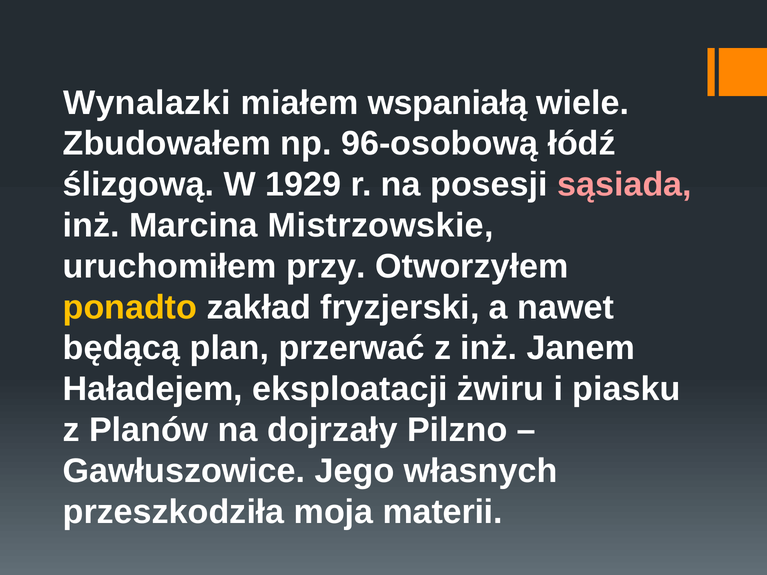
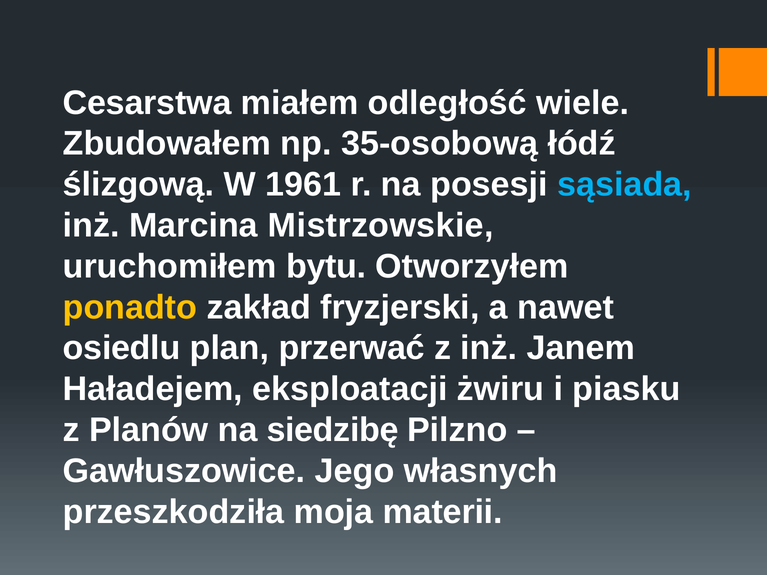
Wynalazki: Wynalazki -> Cesarstwa (147, 103)
wspaniałą: wspaniałą -> odległość (447, 103)
96-osobową: 96-osobową -> 35-osobową (440, 144)
1929: 1929 -> 1961 (303, 185)
sąsiada colour: pink -> light blue (624, 185)
przy: przy -> bytu (326, 267)
będącą: będącą -> osiedlu (122, 348)
dojrzały: dojrzały -> siedzibę (333, 430)
